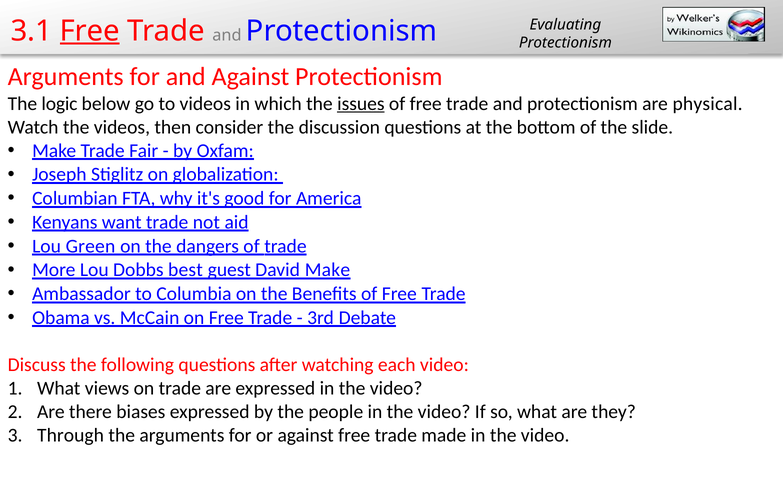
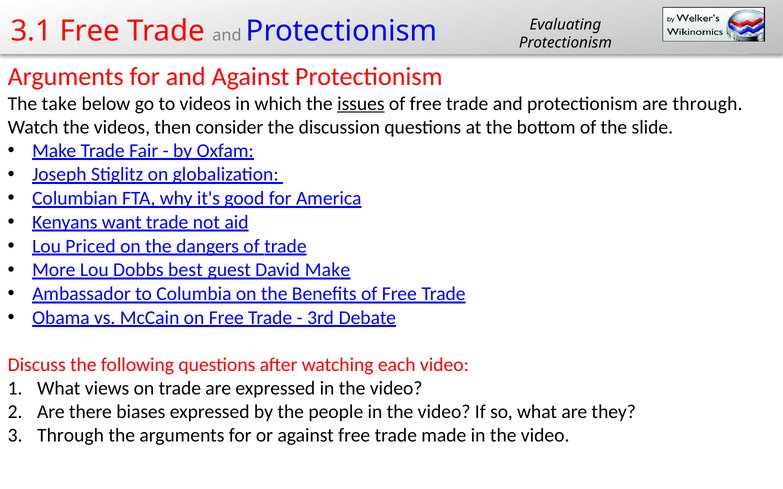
Free underline: present -> none (90, 31)
logic: logic -> take (59, 104)
are physical: physical -> through (708, 104)
Green: Green -> Priced (90, 246)
